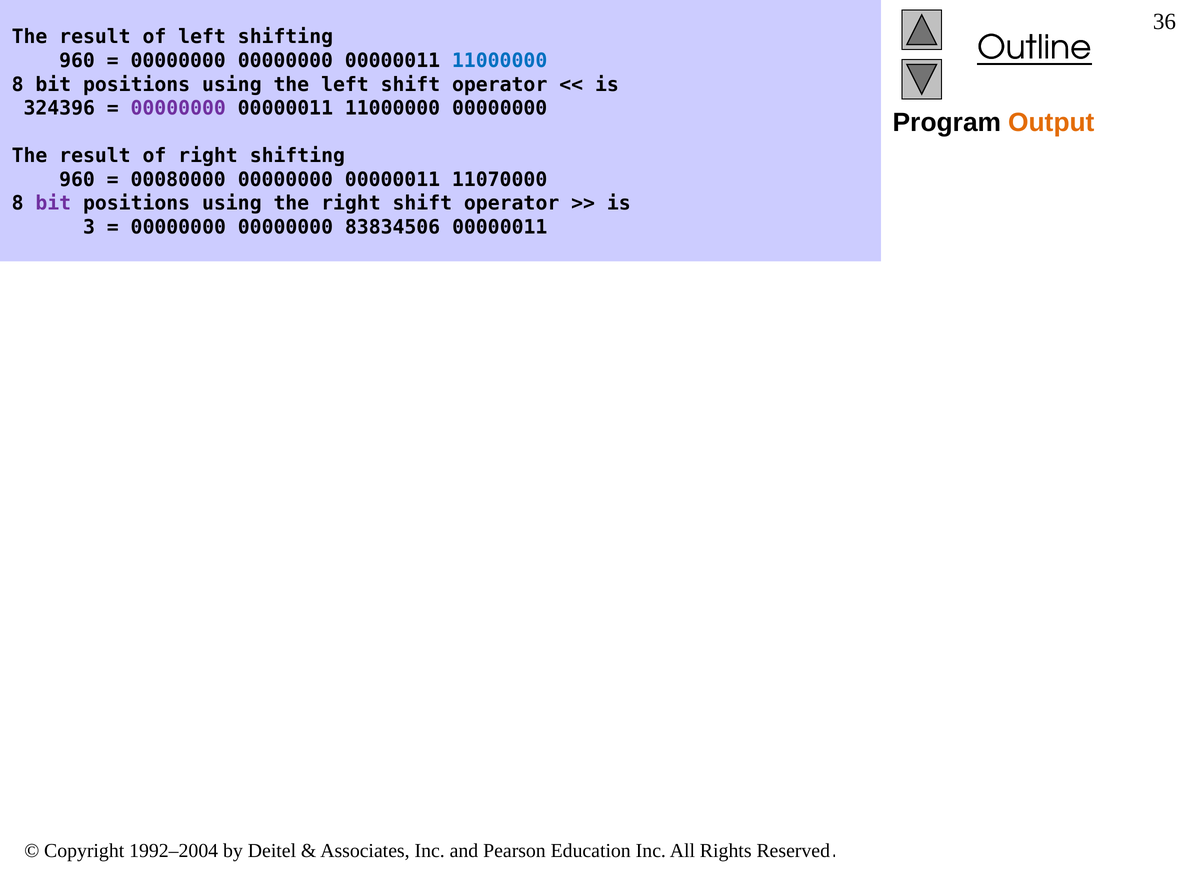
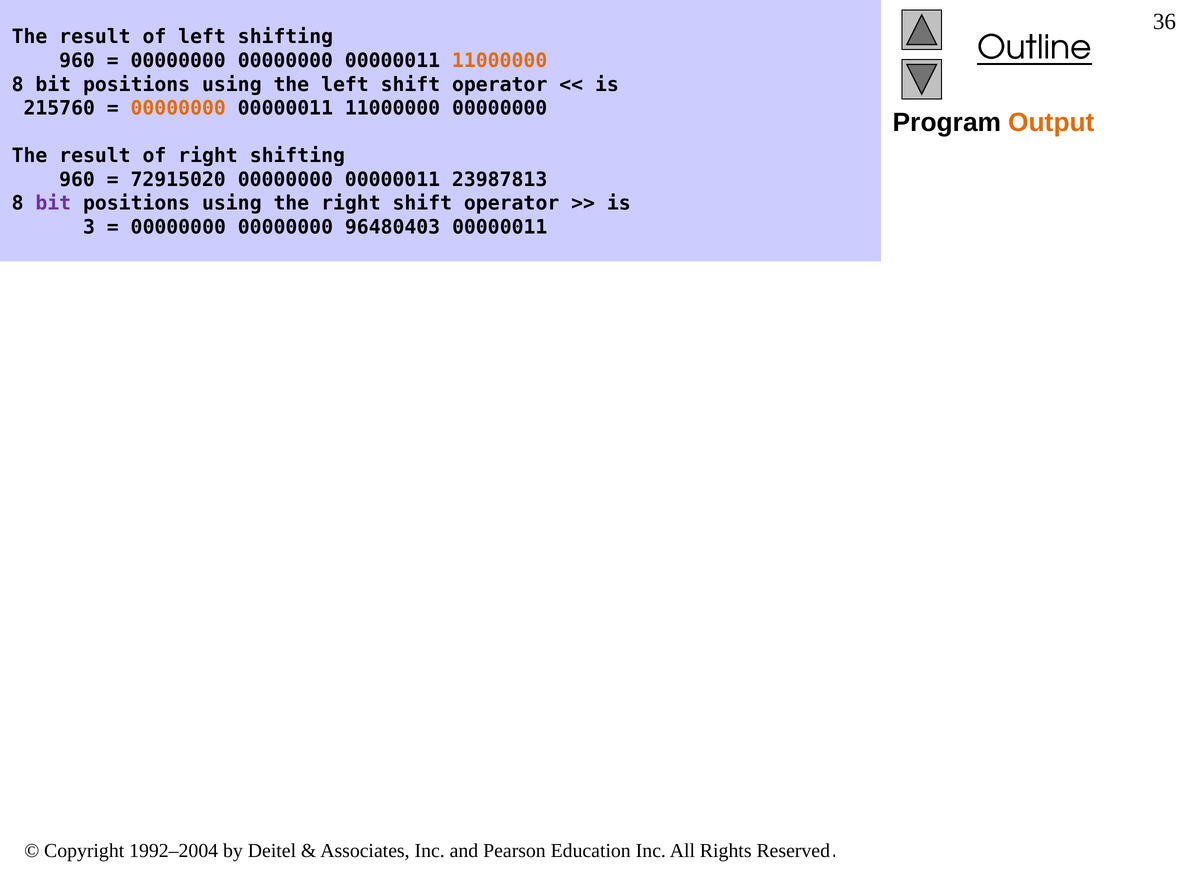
11000000 colour: blue -> orange (500, 61)
324396: 324396 -> 215760 (59, 108)
00000000 colour: purple -> orange (178, 108)
00080000: 00080000 -> 72915020 (178, 180)
11070000: 11070000 -> 23987813 (500, 180)
83834506: 83834506 -> 96480403 (393, 227)
